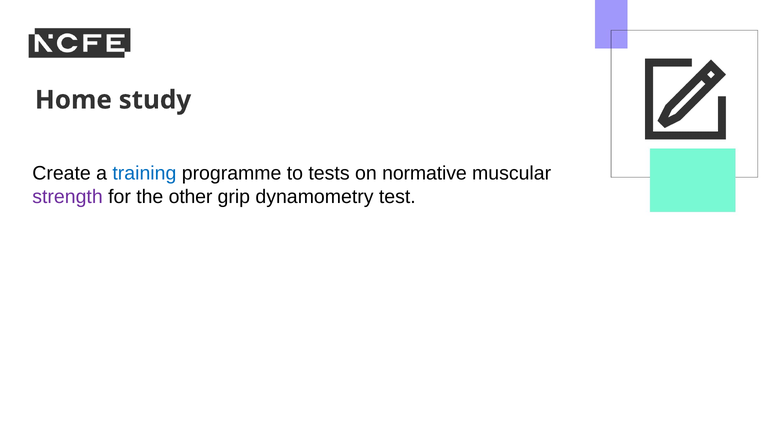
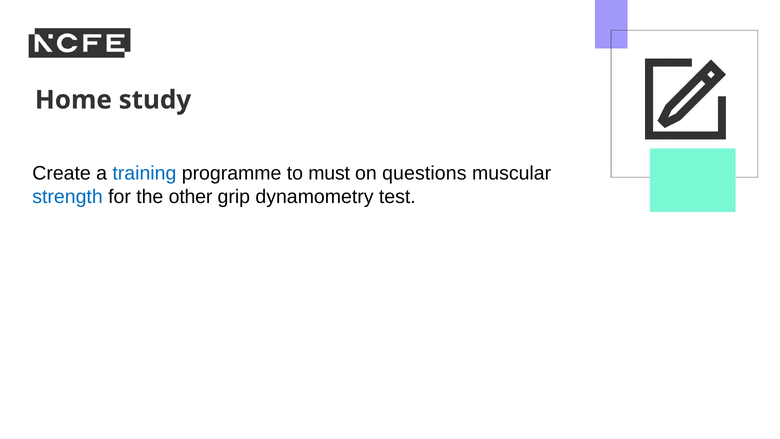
tests: tests -> must (329, 173)
normative: normative -> questions (424, 173)
strength colour: purple -> blue (68, 197)
